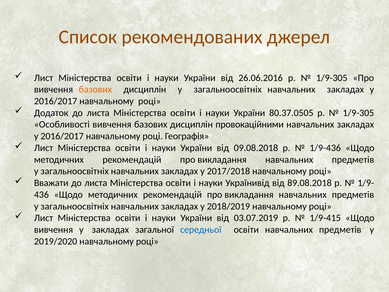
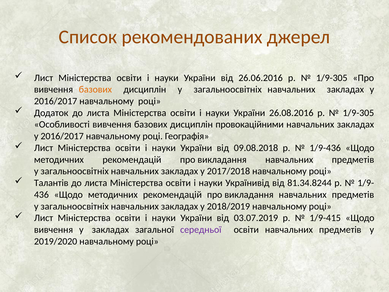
80.37.0505: 80.37.0505 -> 26.08.2016 (291, 113)
Вважати: Вважати -> Талантів (51, 183)
89.08.2018: 89.08.2018 -> 81.34.8244 (309, 183)
середньої colour: blue -> purple (201, 229)
